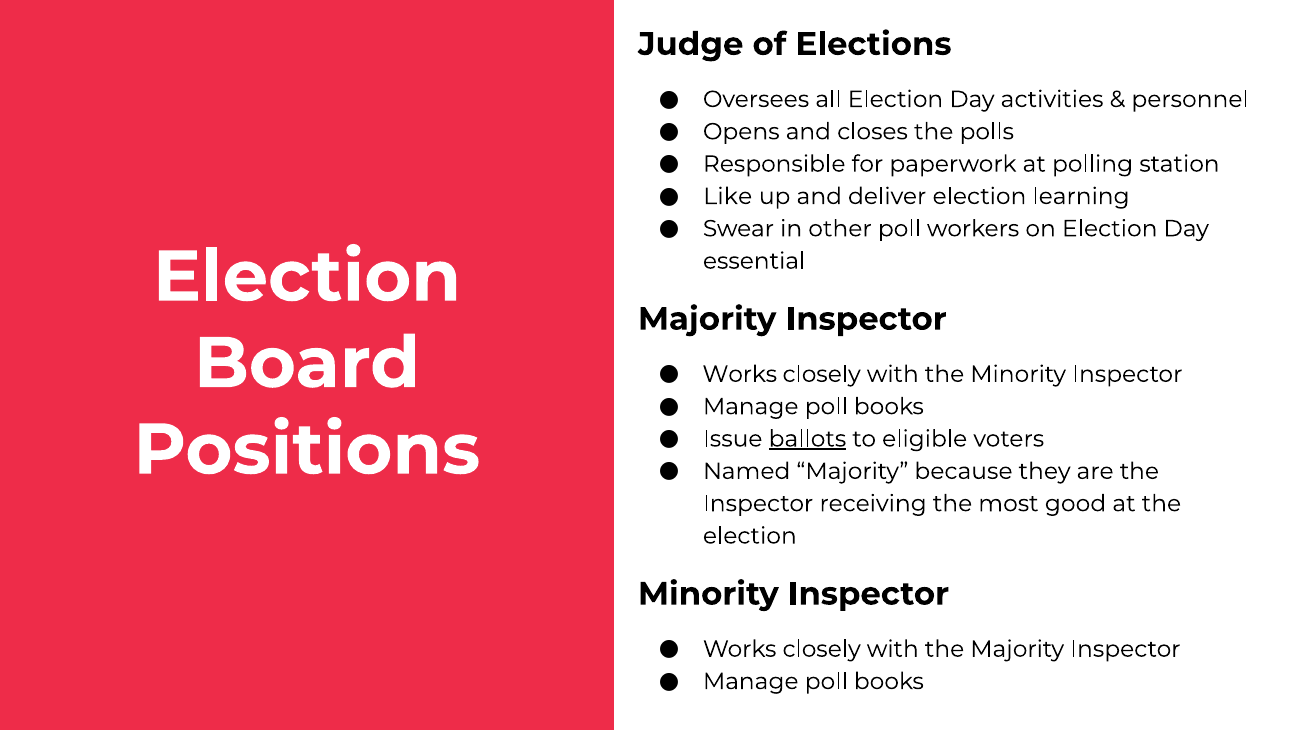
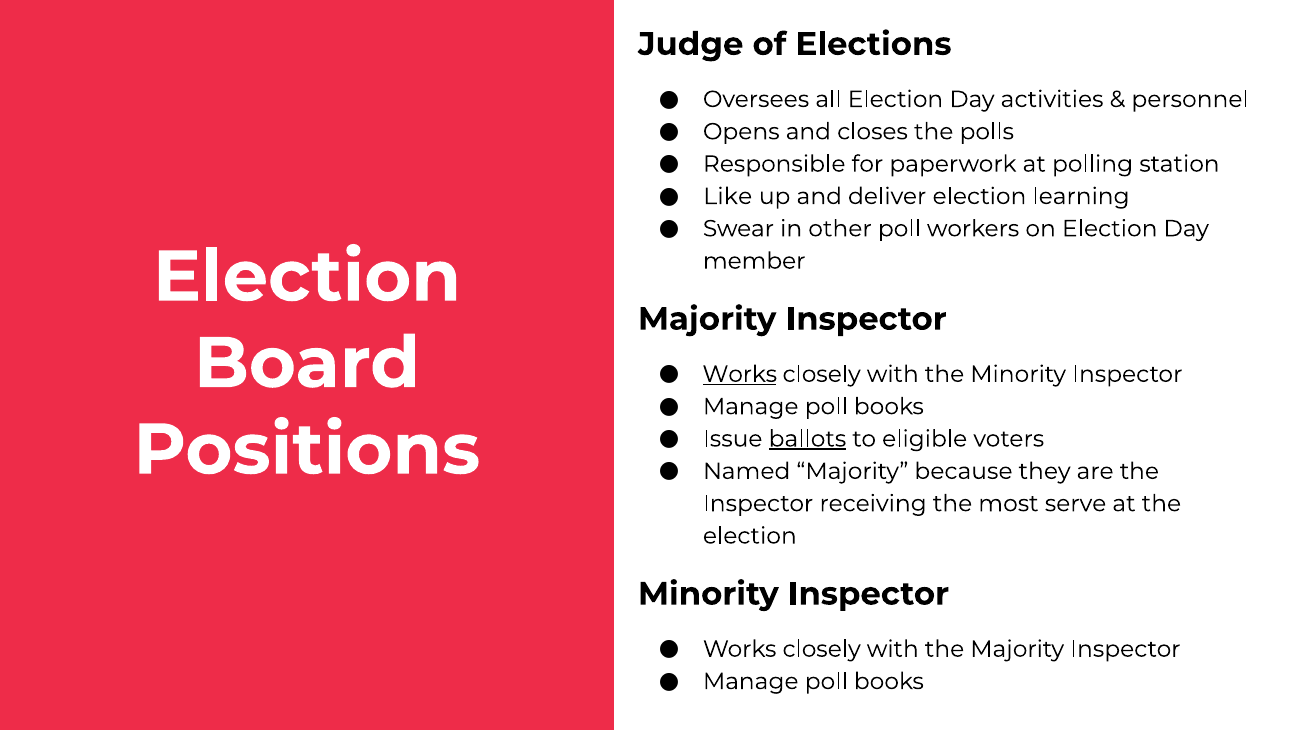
essential: essential -> member (754, 261)
Works underline: none -> present (740, 374)
good: good -> serve (1076, 503)
